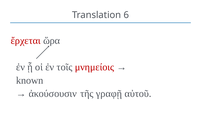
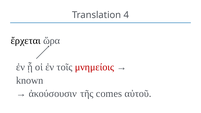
6: 6 -> 4 (126, 15)
ἔρχεται colour: red -> black (26, 41)
γραφῇ: γραφῇ -> comes (109, 94)
